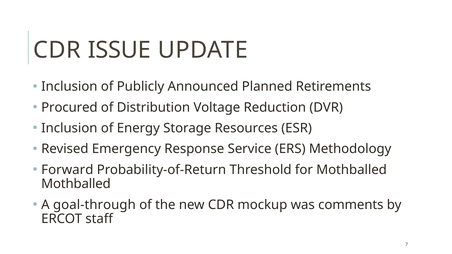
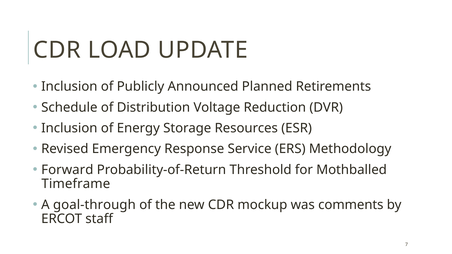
ISSUE: ISSUE -> LOAD (119, 50)
Procured: Procured -> Schedule (69, 107)
Mothballed: Mothballed -> Timeframe (76, 184)
